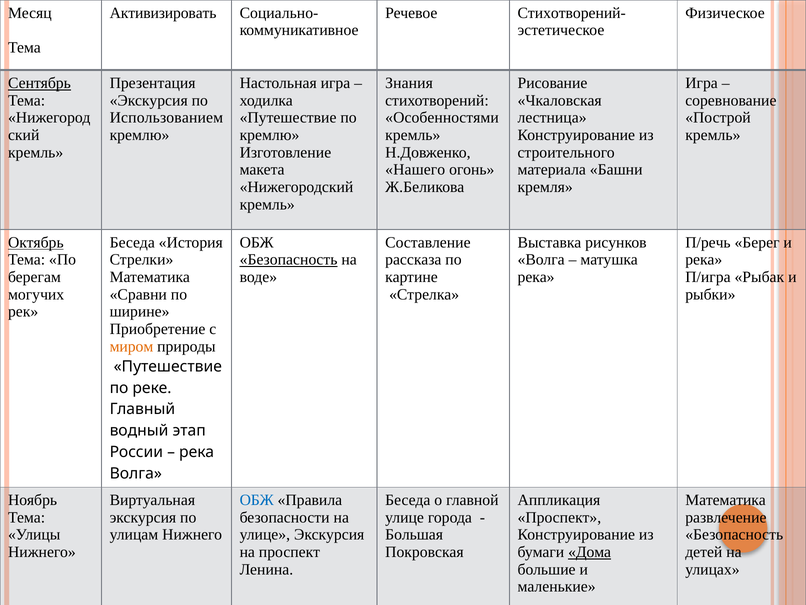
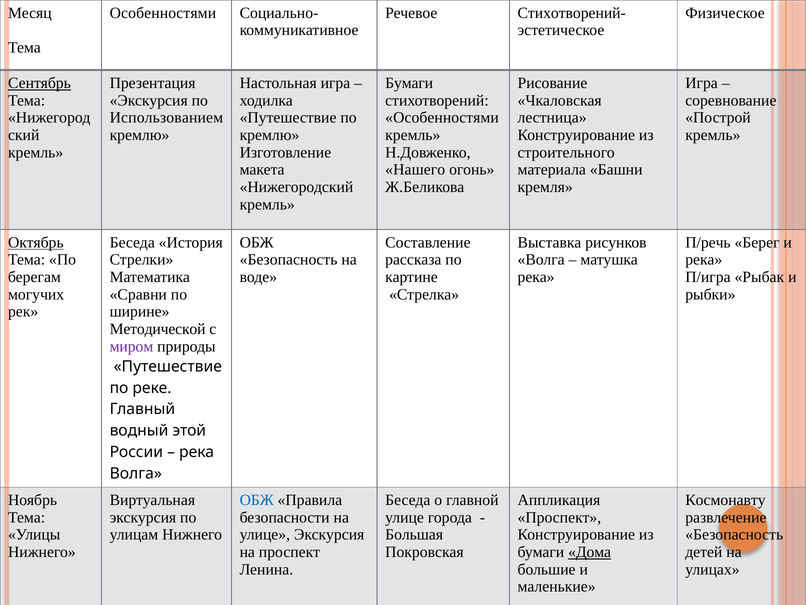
Активизировать: Активизировать -> Особенностями (163, 13)
Знания: Знания -> Бумаги (409, 83)
Безопасность underline: present -> none (289, 259)
Приобретение: Приобретение -> Методической (158, 329)
миром colour: orange -> purple (131, 346)
этап: этап -> этой (189, 430)
Математика: Математика -> Космонавту (725, 500)
